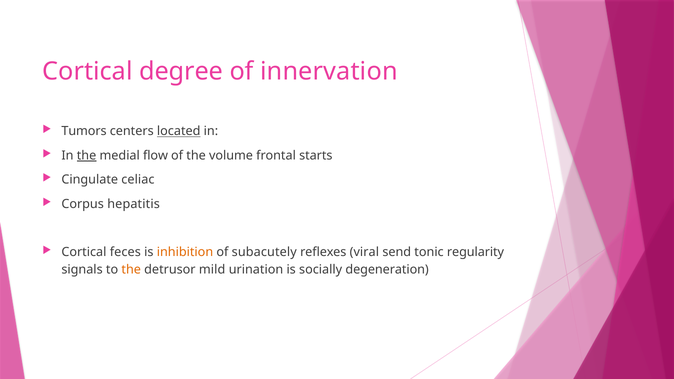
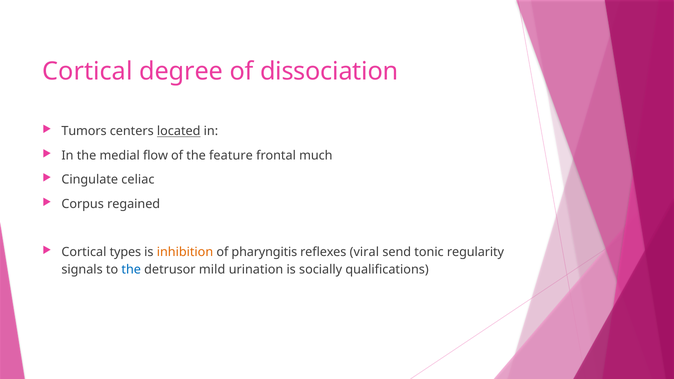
innervation: innervation -> dissociation (329, 72)
the underline: present -> none (87, 155)
volume: volume -> feature (231, 155)
starts: starts -> much (316, 155)
hepatitis: hepatitis -> regained (134, 204)
feces: feces -> types (125, 252)
subacutely: subacutely -> pharyngitis (264, 252)
the colour: orange -> blue (131, 270)
degeneration: degeneration -> qualifications (387, 270)
